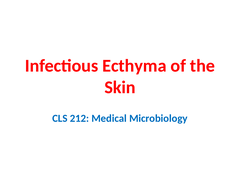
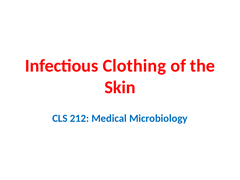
Ecthyma: Ecthyma -> Clothing (134, 66)
